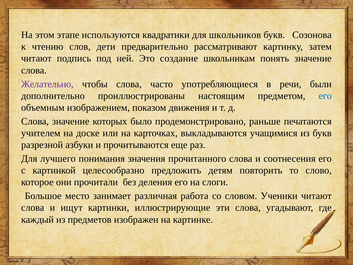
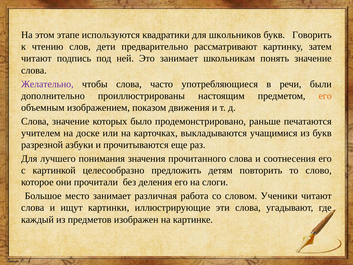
Созонова: Созонова -> Говорить (312, 35)
Это создание: создание -> занимает (179, 58)
его colour: blue -> orange (325, 96)
